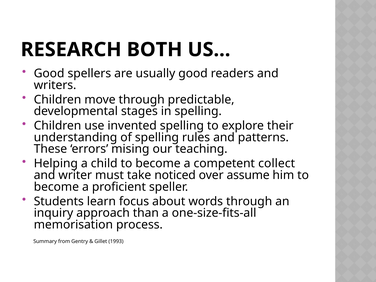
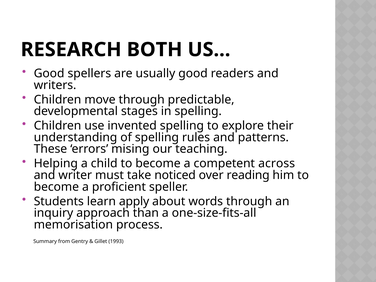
collect: collect -> across (277, 164)
assume: assume -> reading (248, 175)
focus: focus -> apply (134, 201)
